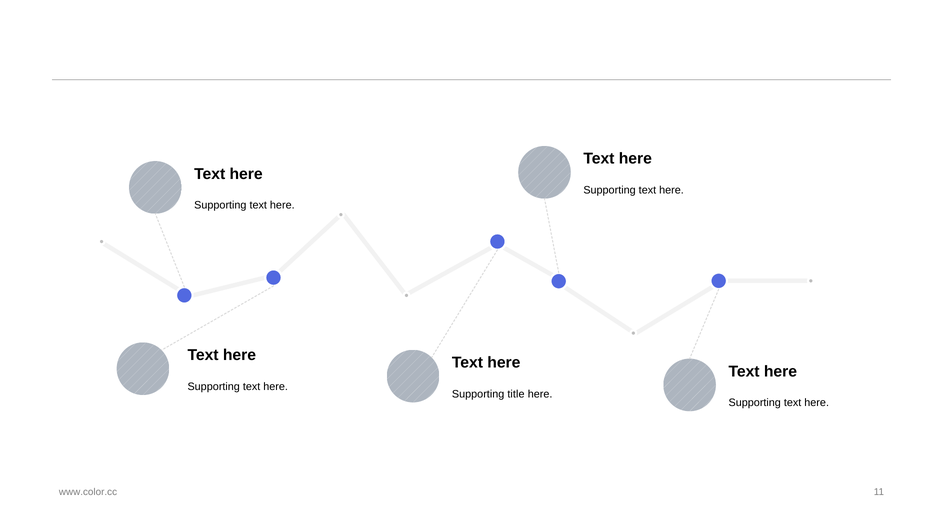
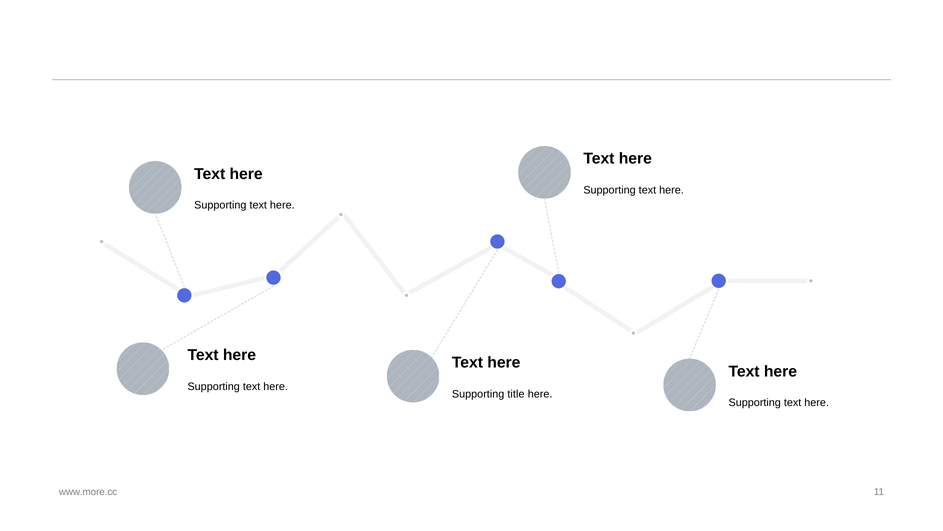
www.color.cc: www.color.cc -> www.more.cc (88, 491)
